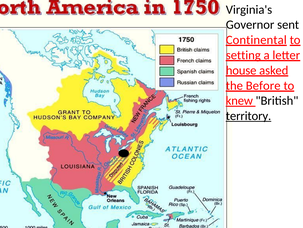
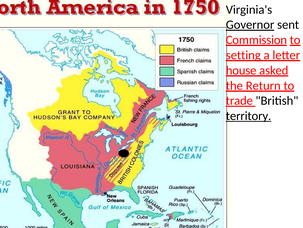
Governor underline: none -> present (250, 25)
Continental: Continental -> Commission (256, 40)
Before: Before -> Return (263, 85)
knew: knew -> trade (239, 100)
